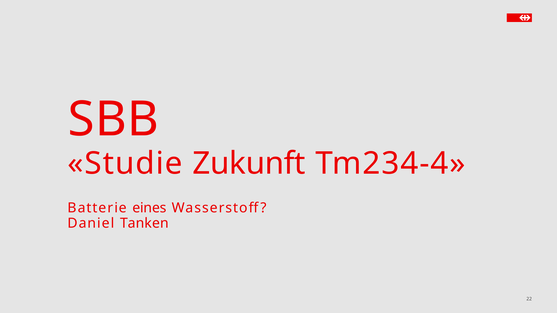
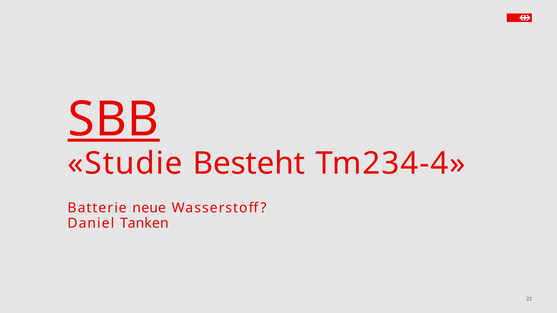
SBB underline: none -> present (113, 119)
Zukunft: Zukunft -> Besteht (249, 164)
eines: eines -> neue (149, 208)
